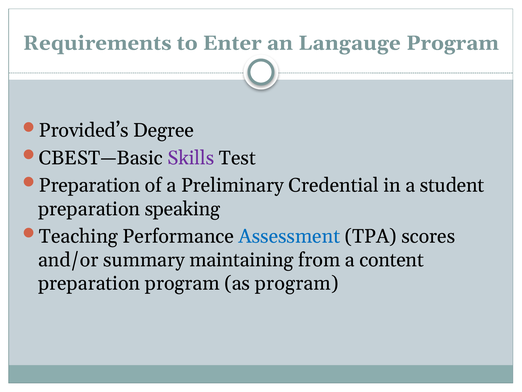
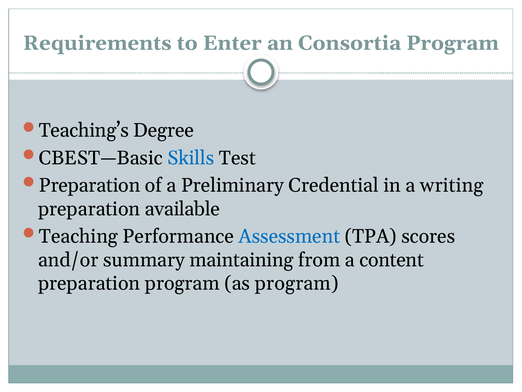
Langauge: Langauge -> Consortia (350, 43)
Provided’s: Provided’s -> Teaching’s (84, 130)
Skills colour: purple -> blue (191, 158)
student: student -> writing (452, 185)
speaking: speaking -> available (182, 209)
